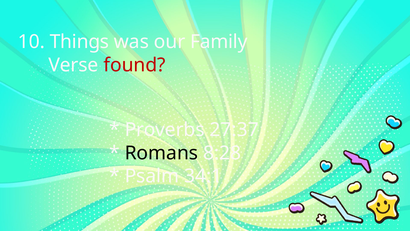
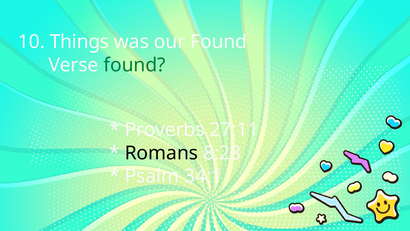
our Family: Family -> Found (219, 42)
found colour: red -> green (135, 65)
27:37: 27:37 -> 27:11 (234, 130)
